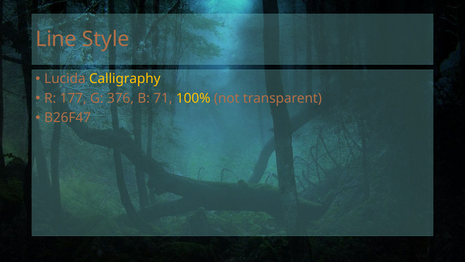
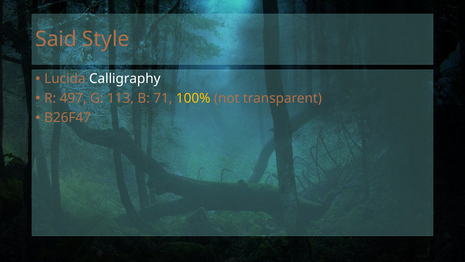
Line: Line -> Said (56, 39)
Calligraphy colour: yellow -> white (125, 79)
177: 177 -> 497 (73, 98)
376: 376 -> 113 (121, 98)
